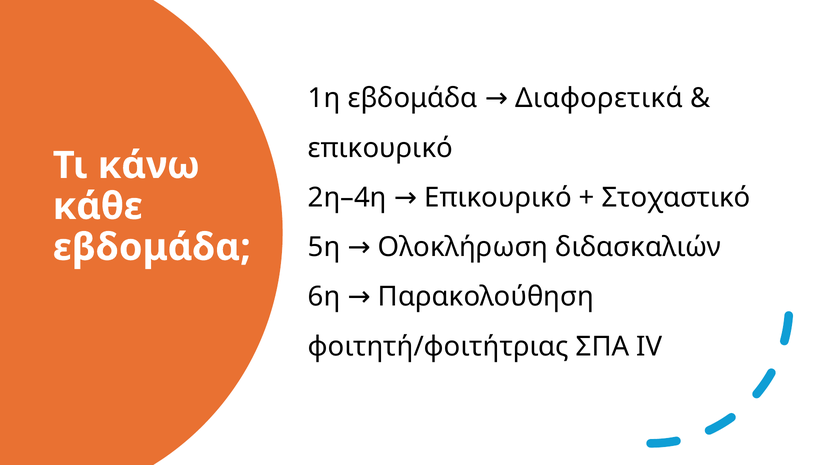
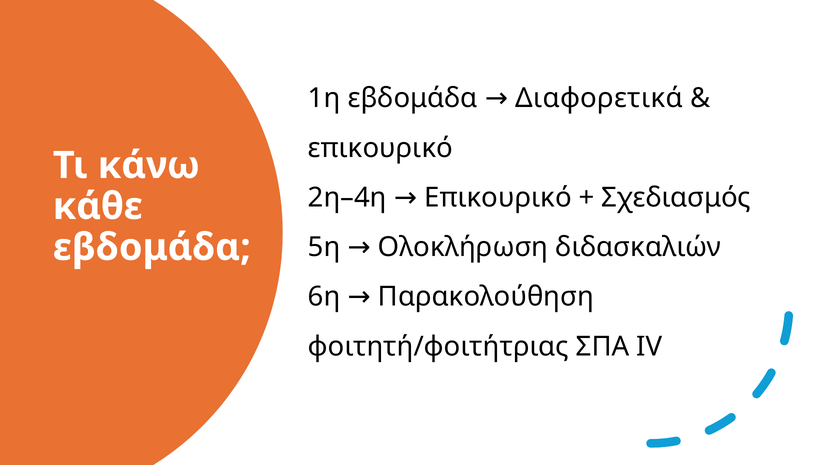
Στοχαστικό: Στοχαστικό -> Σχεδιασμός (676, 198)
